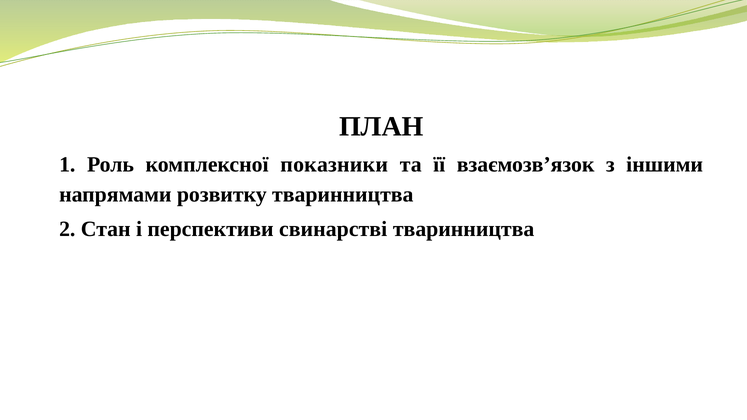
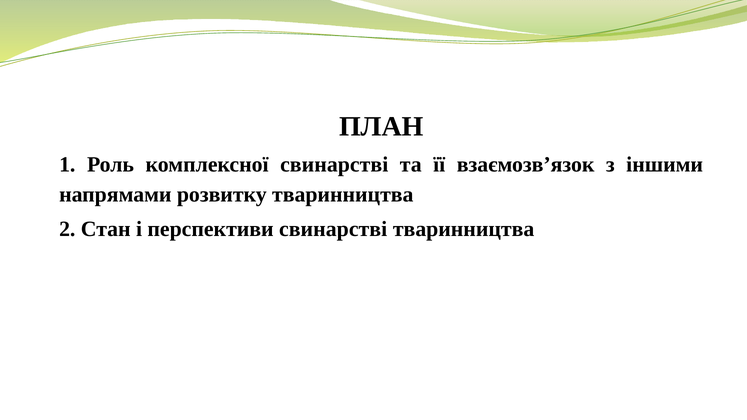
комплексної показники: показники -> свинарстві (334, 164)
